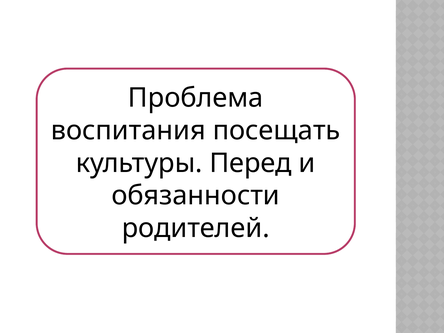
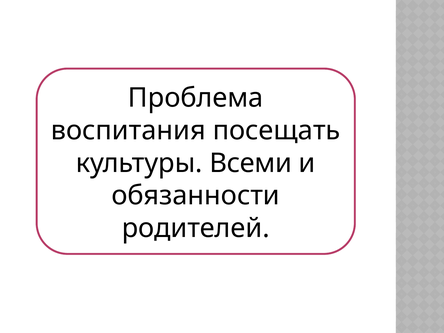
Перед: Перед -> Всеми (251, 163)
